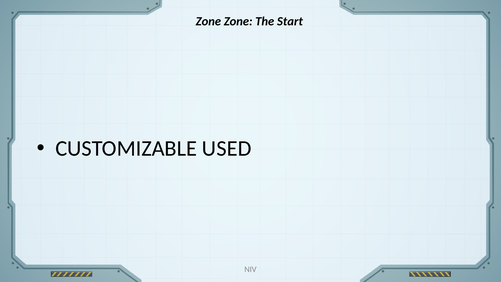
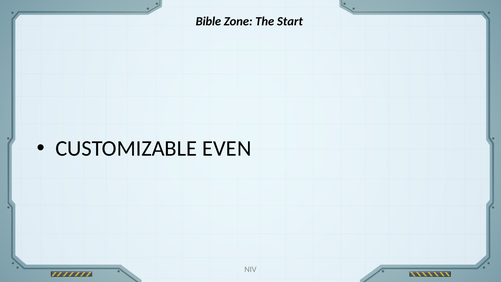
Zone: Zone -> Bible (208, 21)
USED: USED -> EVEN (227, 148)
